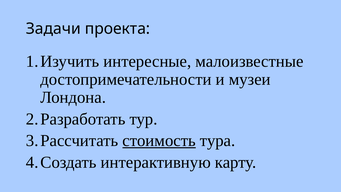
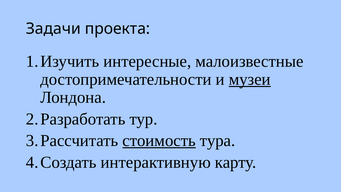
музеи underline: none -> present (250, 79)
